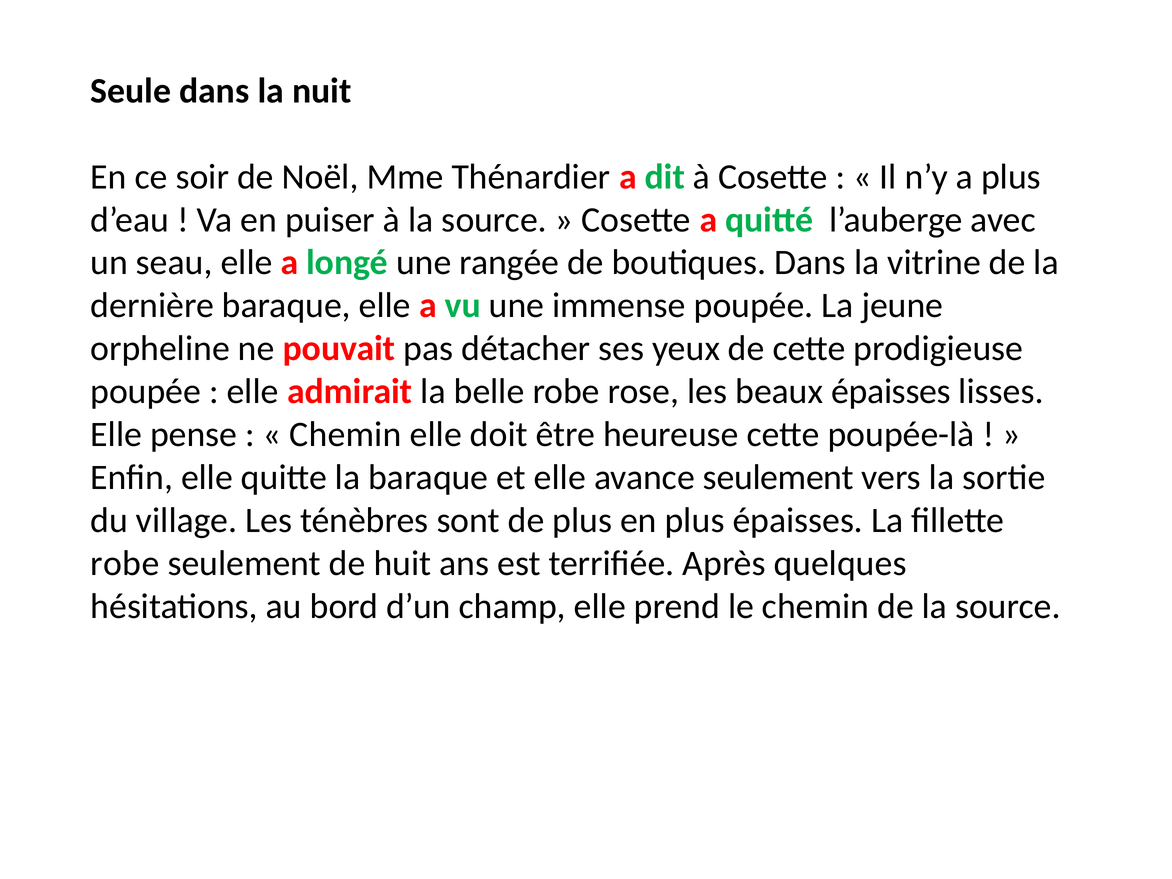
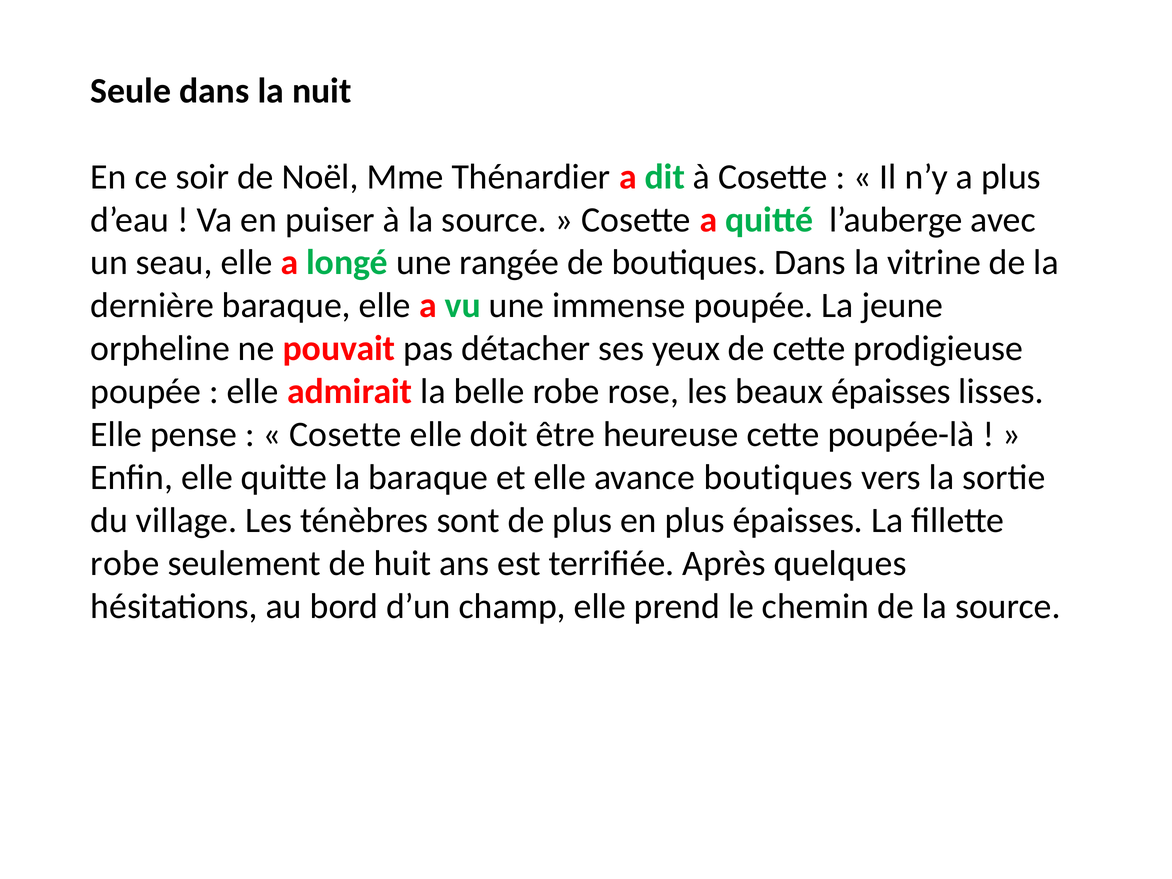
Chemin: Chemin -> Cosette (345, 435)
avance seulement: seulement -> boutiques (778, 477)
